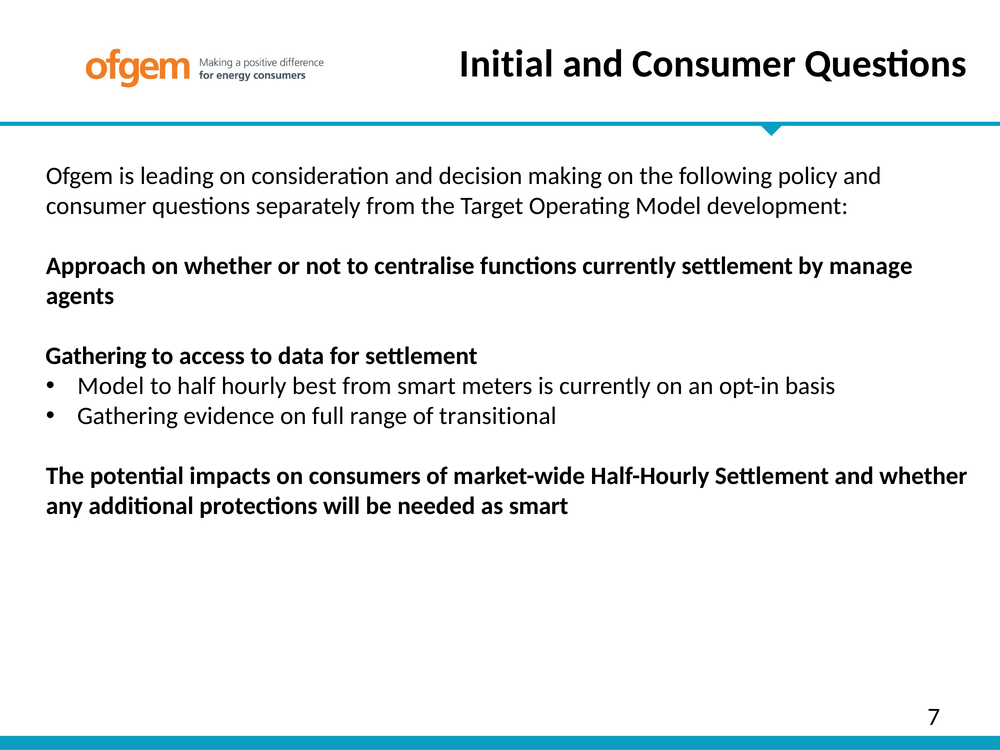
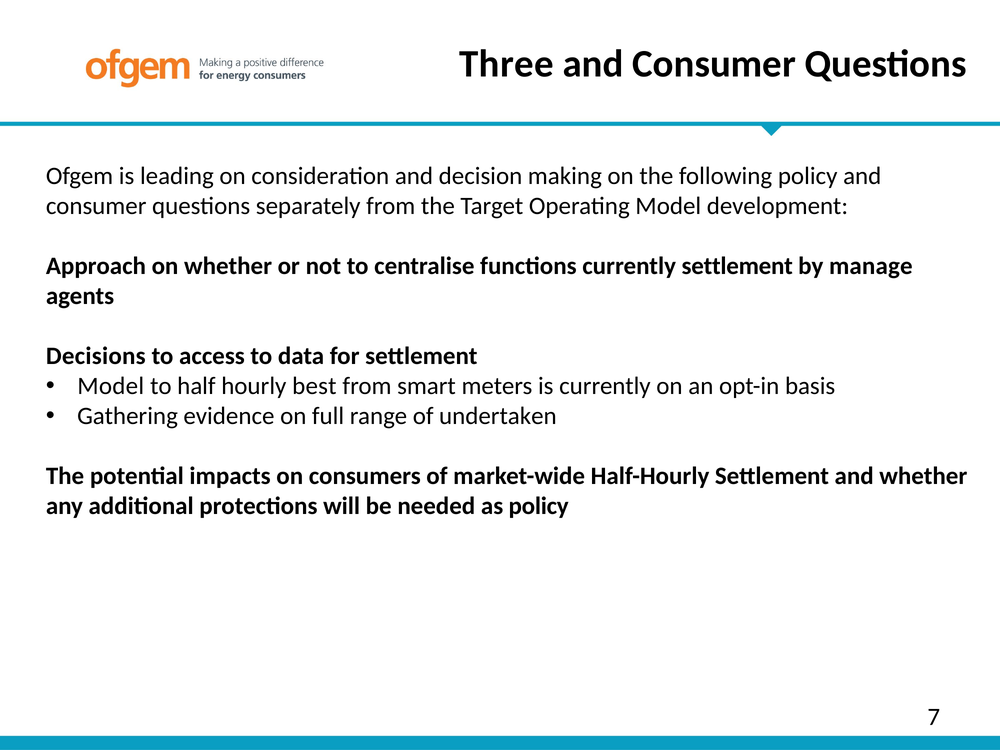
Initial: Initial -> Three (506, 64)
Gathering: Gathering -> Decisions (96, 356)
transitional: transitional -> undertaken (498, 416)
as smart: smart -> policy (539, 506)
